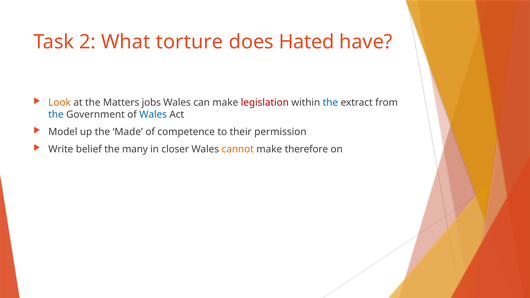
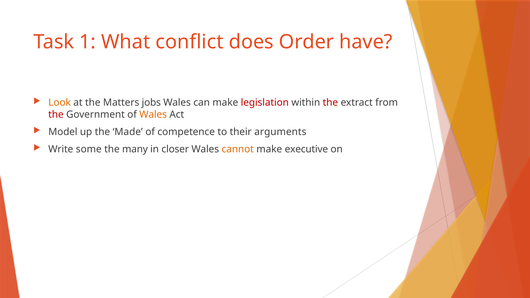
2: 2 -> 1 (88, 42)
torture: torture -> conflict (189, 42)
Hated: Hated -> Order (307, 42)
the colour: blue -> red (330, 103)
the colour: blue -> red (56, 114)
Wales colour: blue -> orange (153, 114)
permission: permission -> arguments (280, 132)
belief: belief -> some (89, 149)
therefore: therefore -> executive (306, 149)
